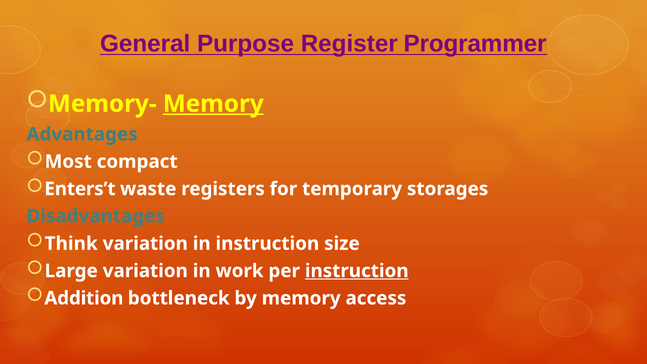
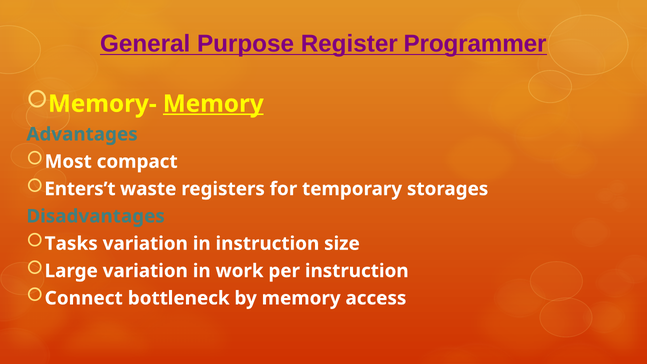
Think: Think -> Tasks (71, 244)
instruction underline: present -> none (357, 271)
Addition: Addition -> Connect (84, 298)
